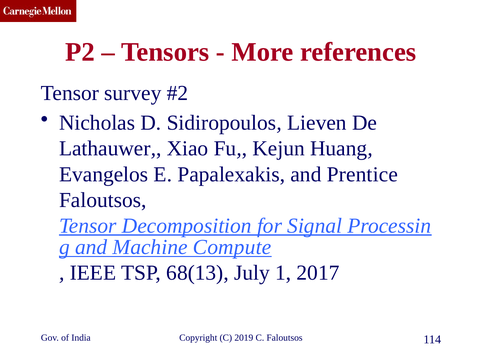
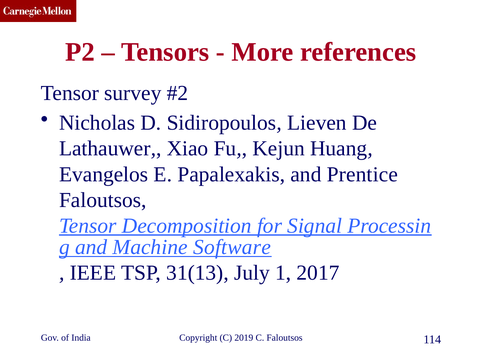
Compute: Compute -> Software (232, 247)
68(13: 68(13 -> 31(13 (198, 273)
